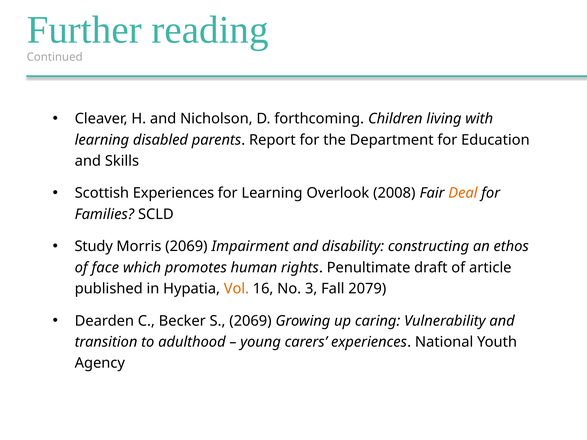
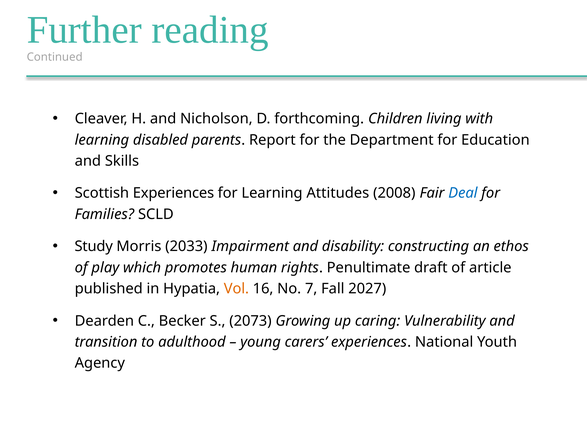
Overlook: Overlook -> Attitudes (338, 193)
Deal colour: orange -> blue (463, 193)
Morris 2069: 2069 -> 2033 (186, 247)
face: face -> play (105, 268)
3: 3 -> 7 (311, 289)
2079: 2079 -> 2027 (367, 289)
S 2069: 2069 -> 2073 (250, 321)
